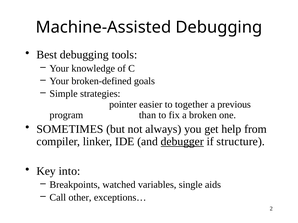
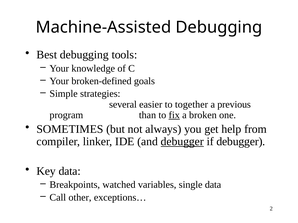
pointer: pointer -> several (123, 105)
fix underline: none -> present (174, 115)
if structure: structure -> debugger (241, 142)
Key into: into -> data (70, 171)
single aids: aids -> data (213, 185)
